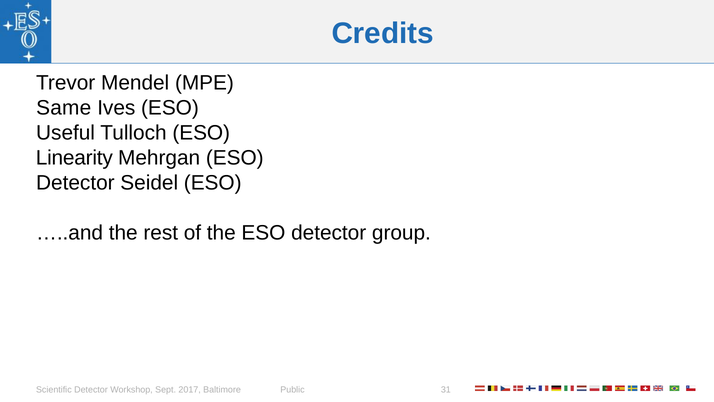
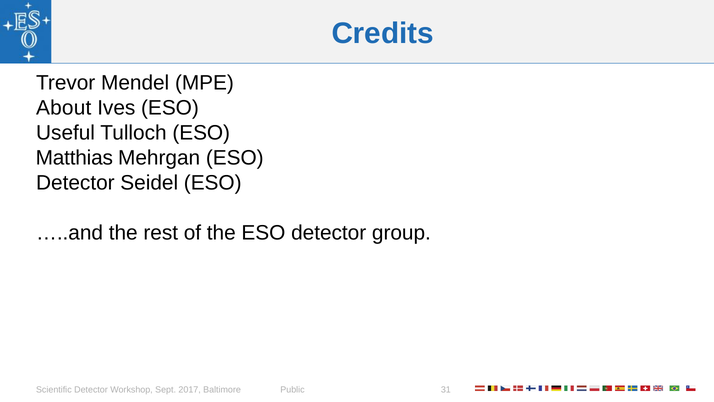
Same: Same -> About (64, 108)
Linearity: Linearity -> Matthias (74, 158)
